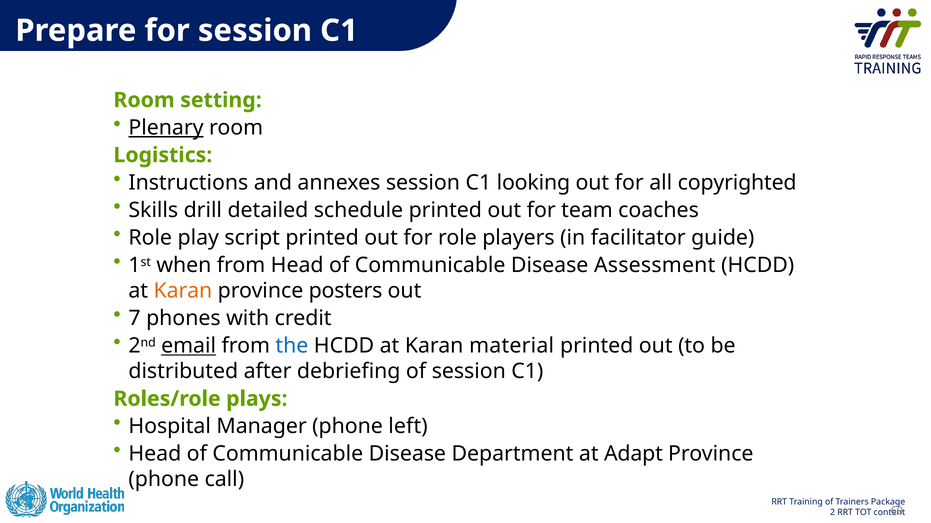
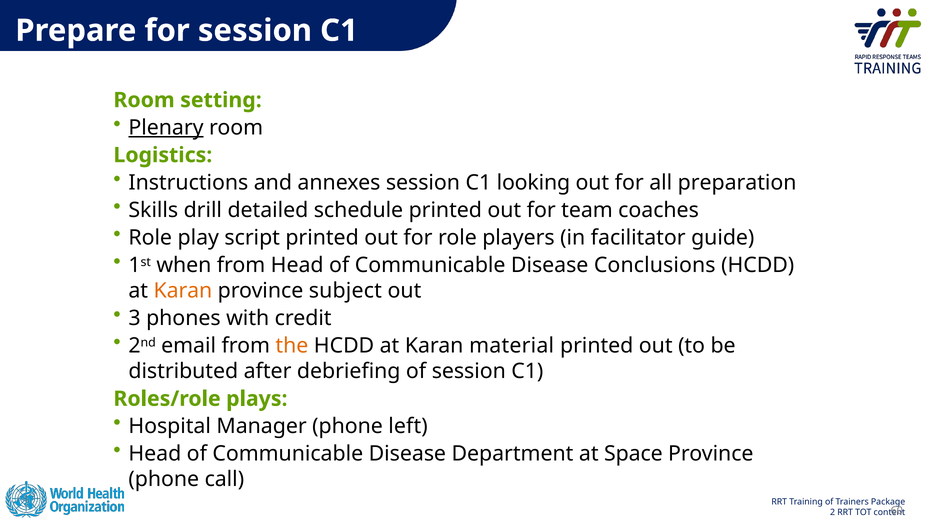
copyrighted: copyrighted -> preparation (737, 183)
Assessment: Assessment -> Conclusions (655, 266)
posters: posters -> subject (345, 291)
7: 7 -> 3 (135, 319)
email underline: present -> none (189, 346)
the colour: blue -> orange (292, 346)
Adapt: Adapt -> Space (633, 454)
